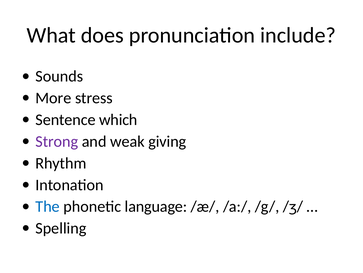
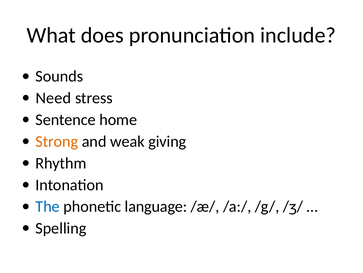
More: More -> Need (53, 98)
which: which -> home (118, 119)
Strong colour: purple -> orange (57, 141)
